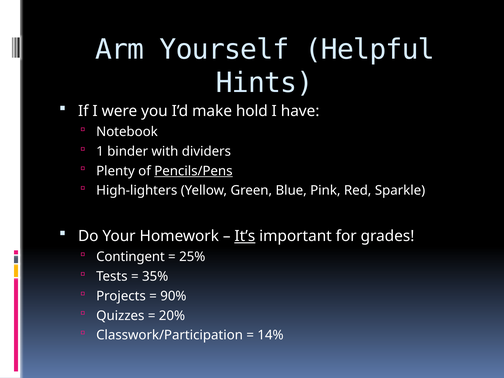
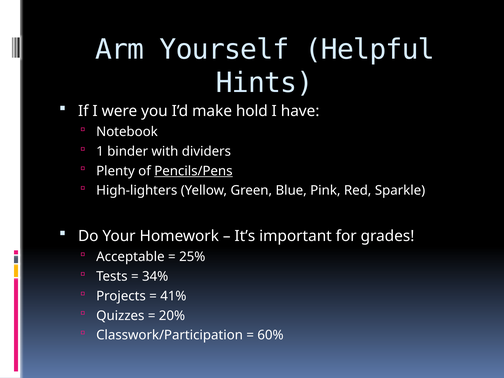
It’s underline: present -> none (245, 236)
Contingent: Contingent -> Acceptable (130, 257)
35%: 35% -> 34% (155, 276)
90%: 90% -> 41% (173, 296)
14%: 14% -> 60% (270, 335)
